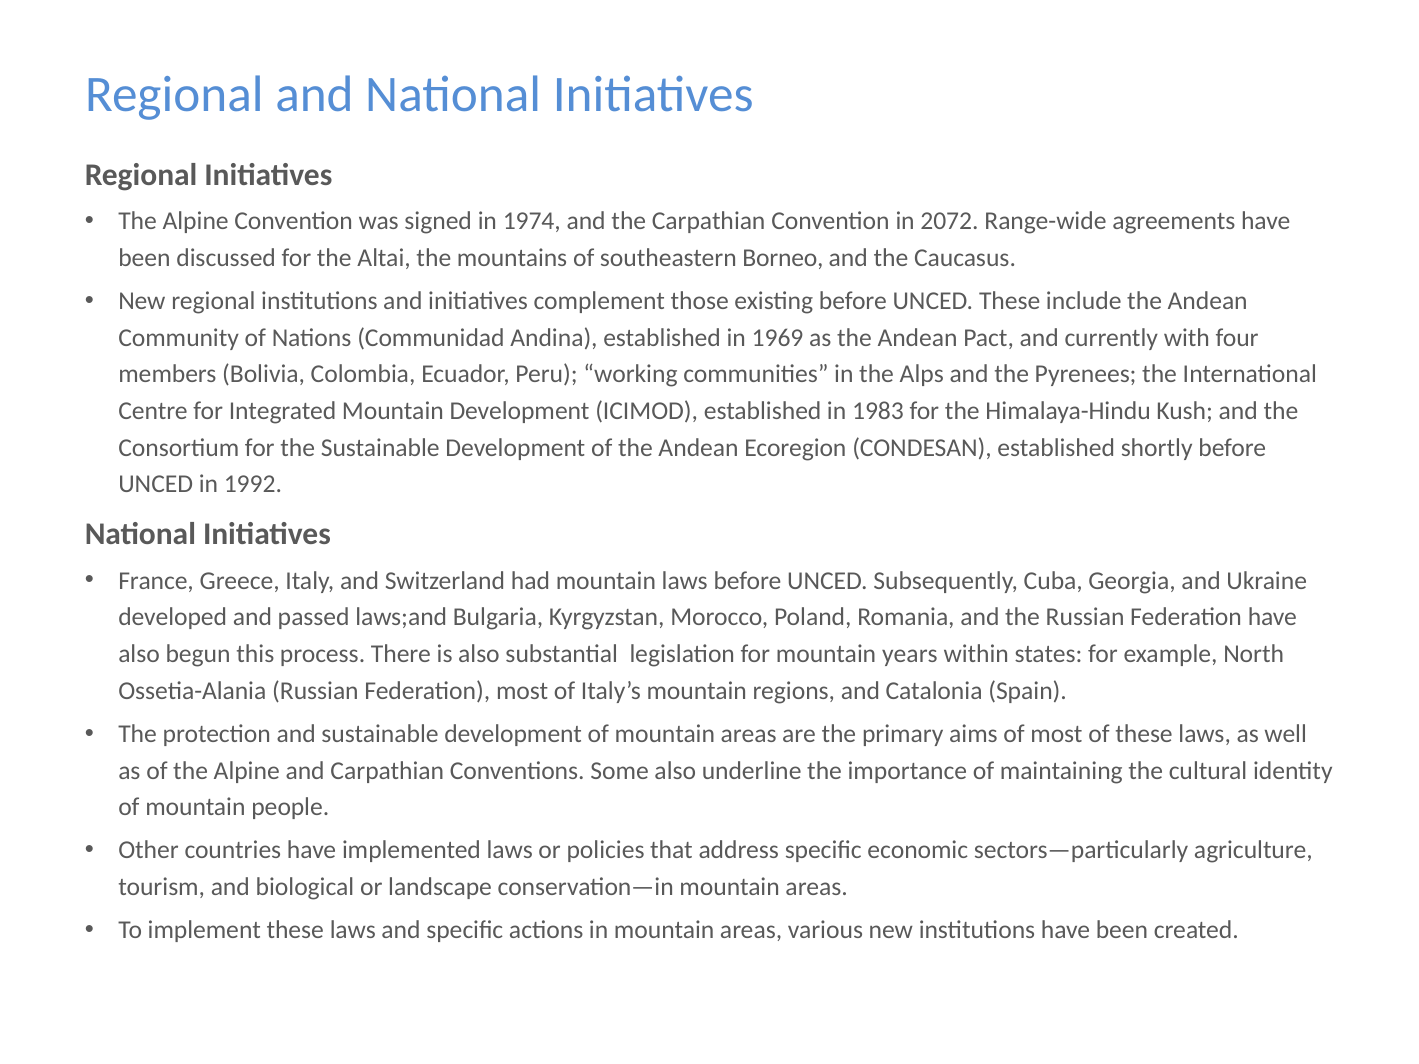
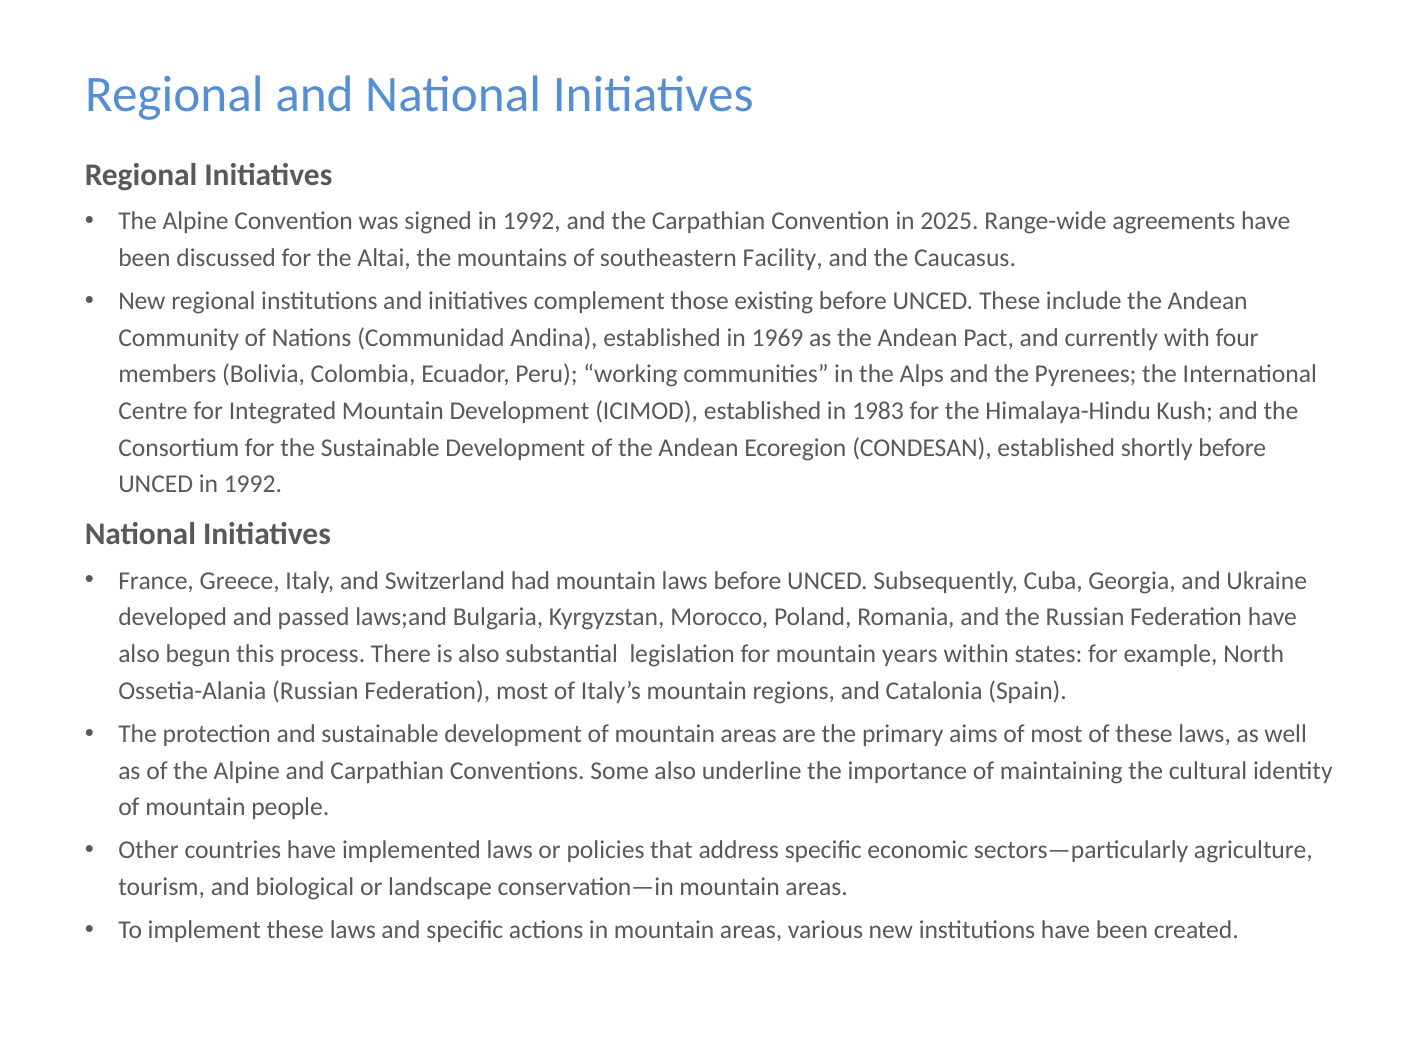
signed in 1974: 1974 -> 1992 (532, 221)
2072: 2072 -> 2025 (949, 221)
Borneo: Borneo -> Facility (783, 258)
